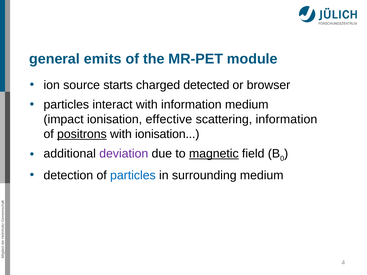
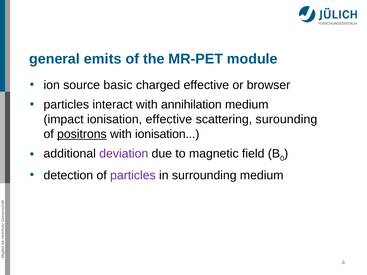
starts: starts -> basic (118, 85)
charged detected: detected -> effective (206, 85)
with information: information -> annihilation (191, 105)
scattering information: information -> surounding (286, 119)
magnetic underline: present -> none (214, 154)
particles colour: blue -> purple (133, 176)
